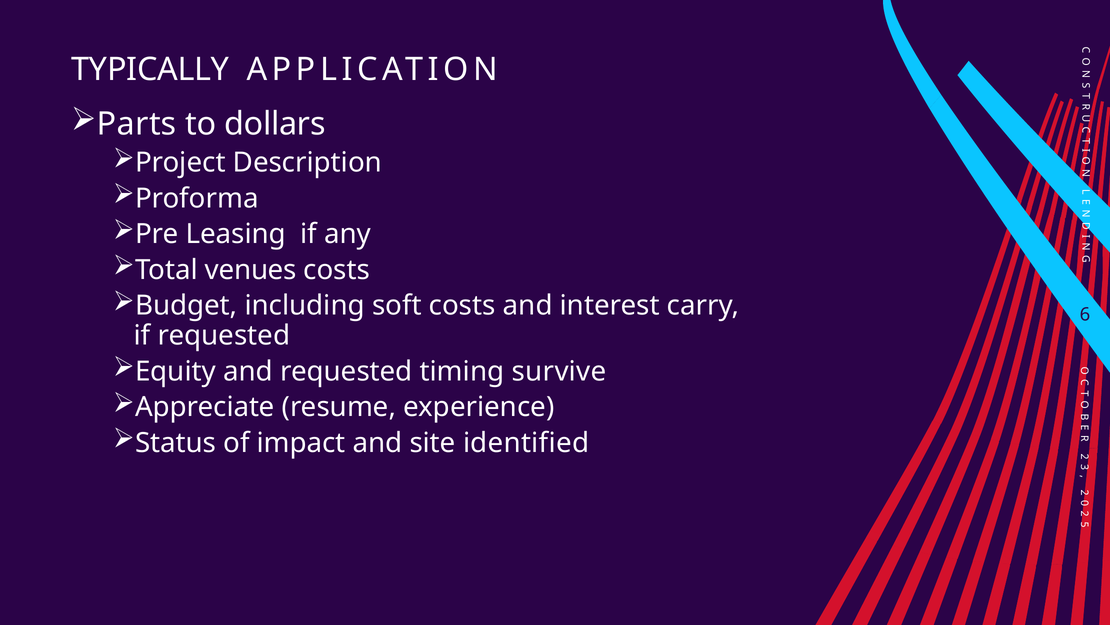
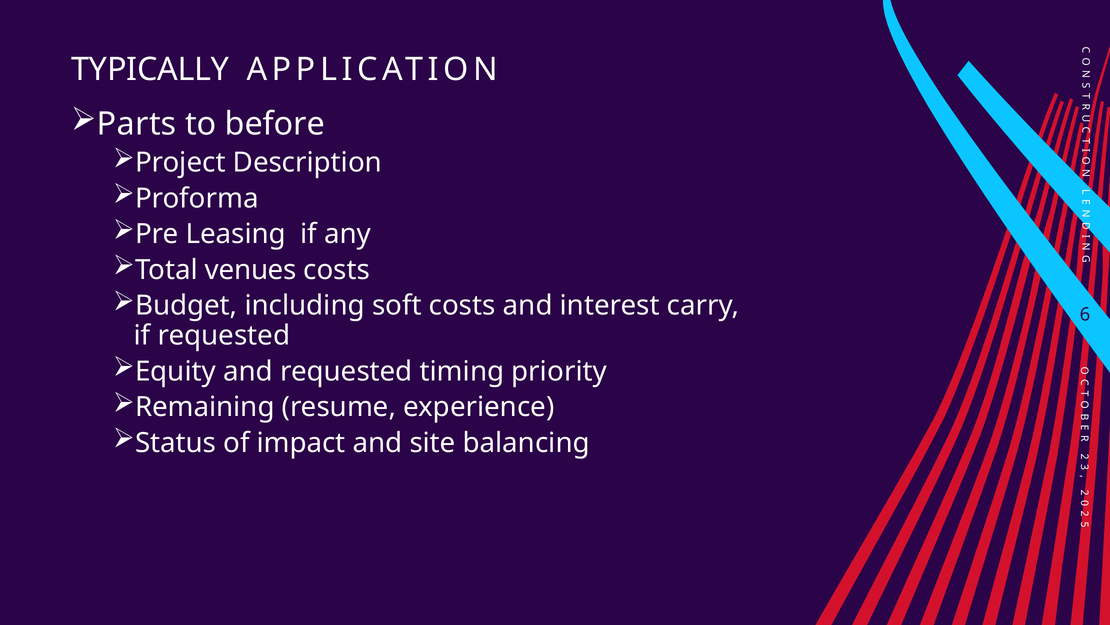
dollars: dollars -> before (275, 124)
survive: survive -> priority (559, 371)
Appreciate: Appreciate -> Remaining (205, 407)
identified: identified -> balancing (526, 442)
